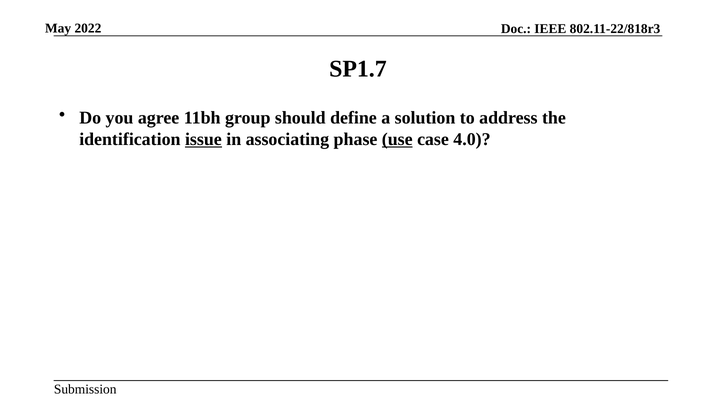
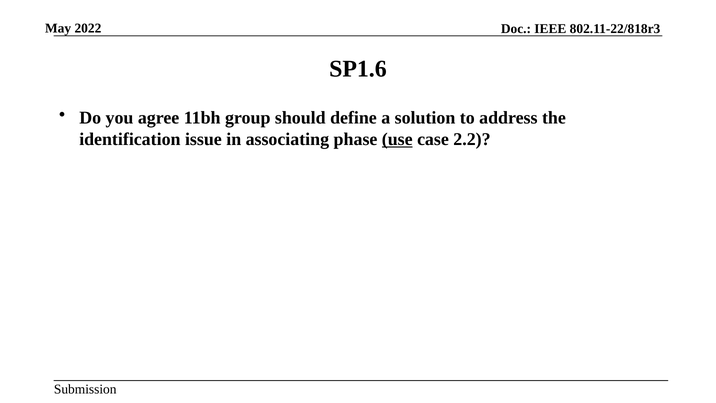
SP1.7: SP1.7 -> SP1.6 (358, 69)
issue underline: present -> none (203, 139)
4.0: 4.0 -> 2.2 (472, 139)
